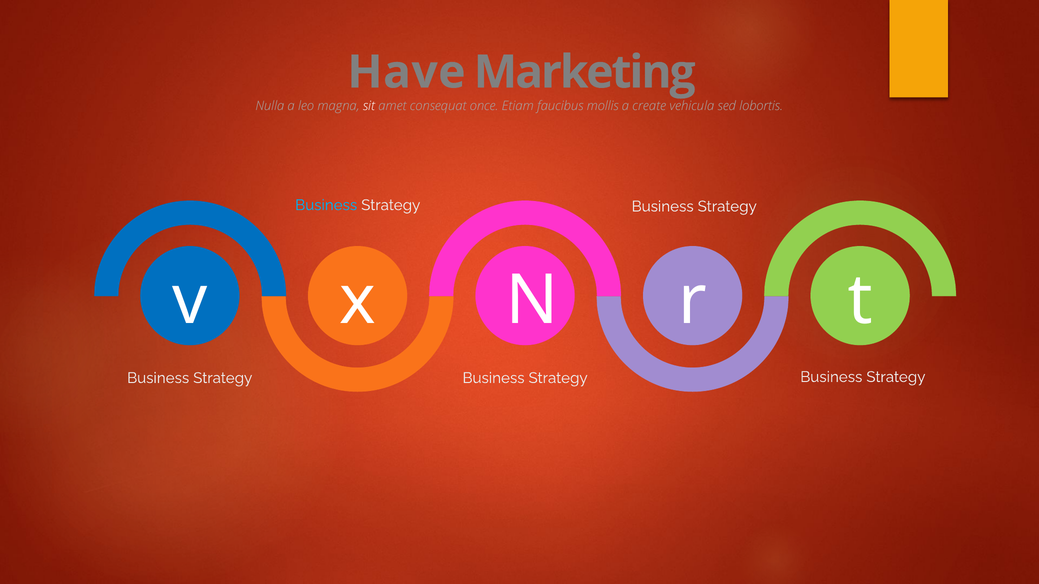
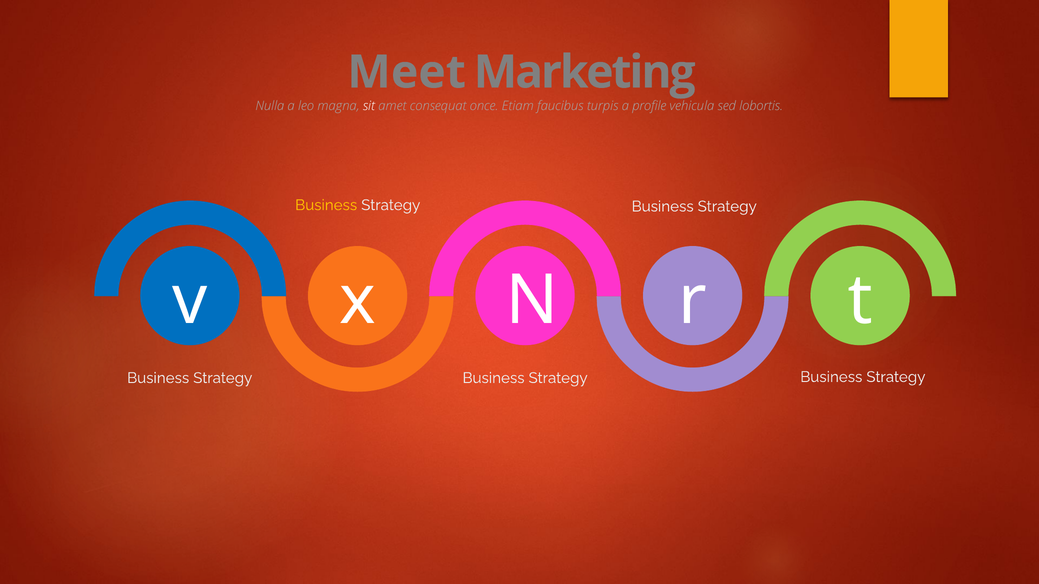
Have: Have -> Meet (407, 72)
mollis: mollis -> turpis (603, 106)
create: create -> profile (649, 106)
Business colour: light blue -> yellow (326, 205)
